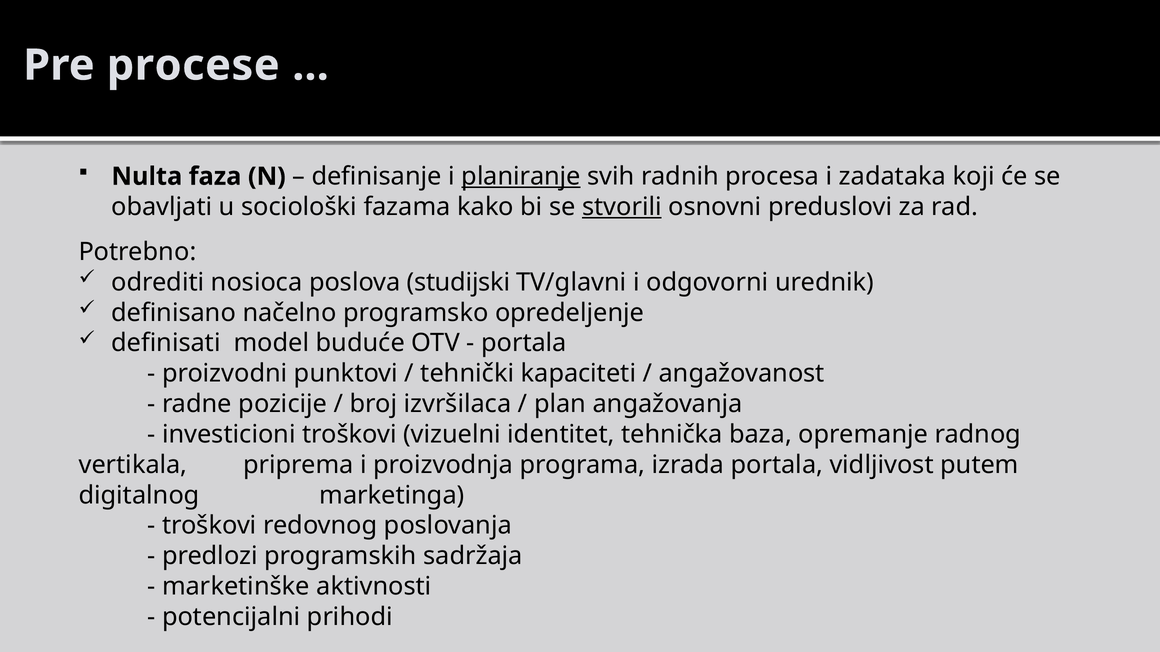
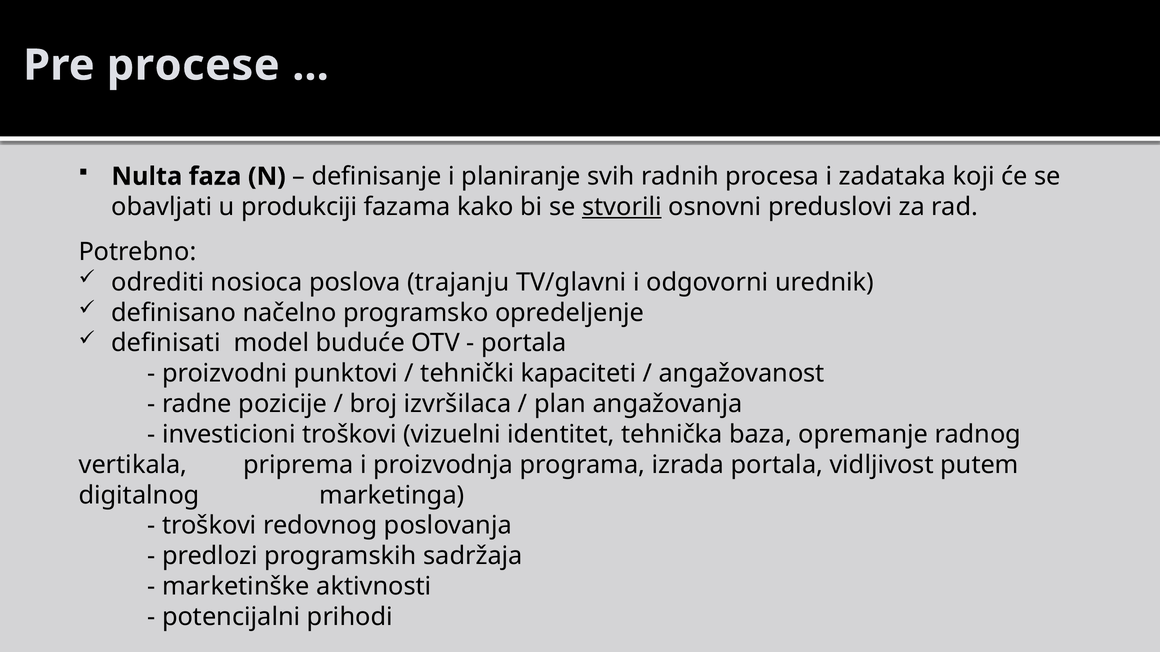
planiranje underline: present -> none (521, 177)
sociološki: sociološki -> produkciji (299, 207)
studijski: studijski -> trajanju (458, 282)
